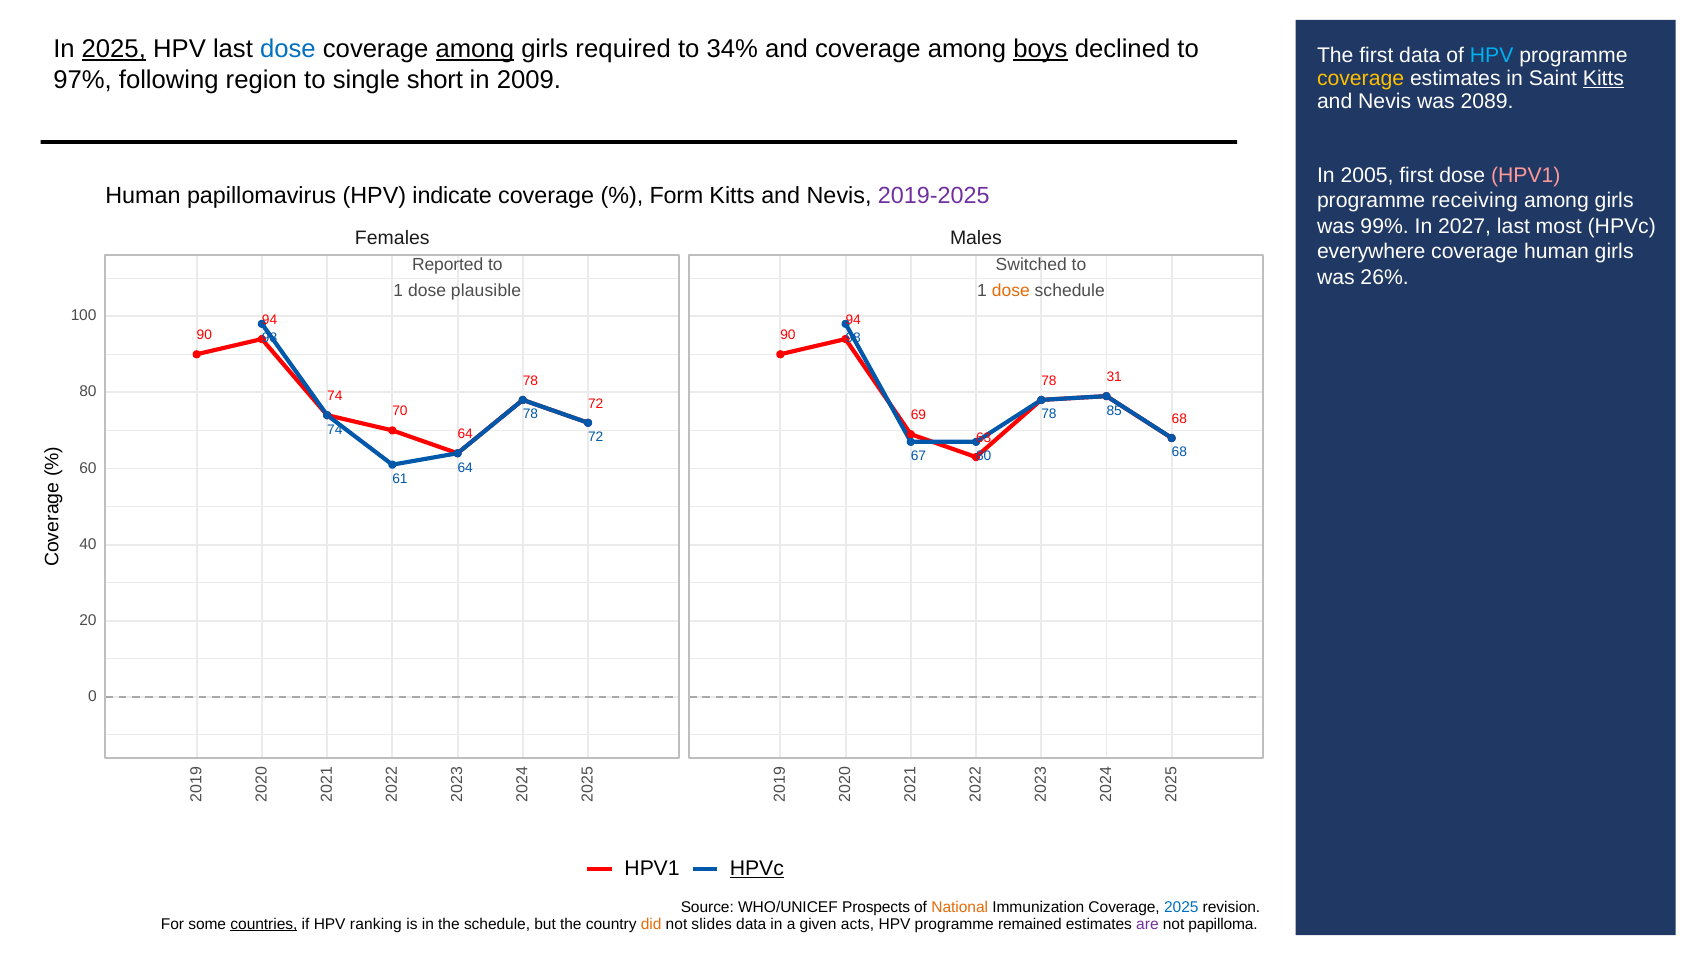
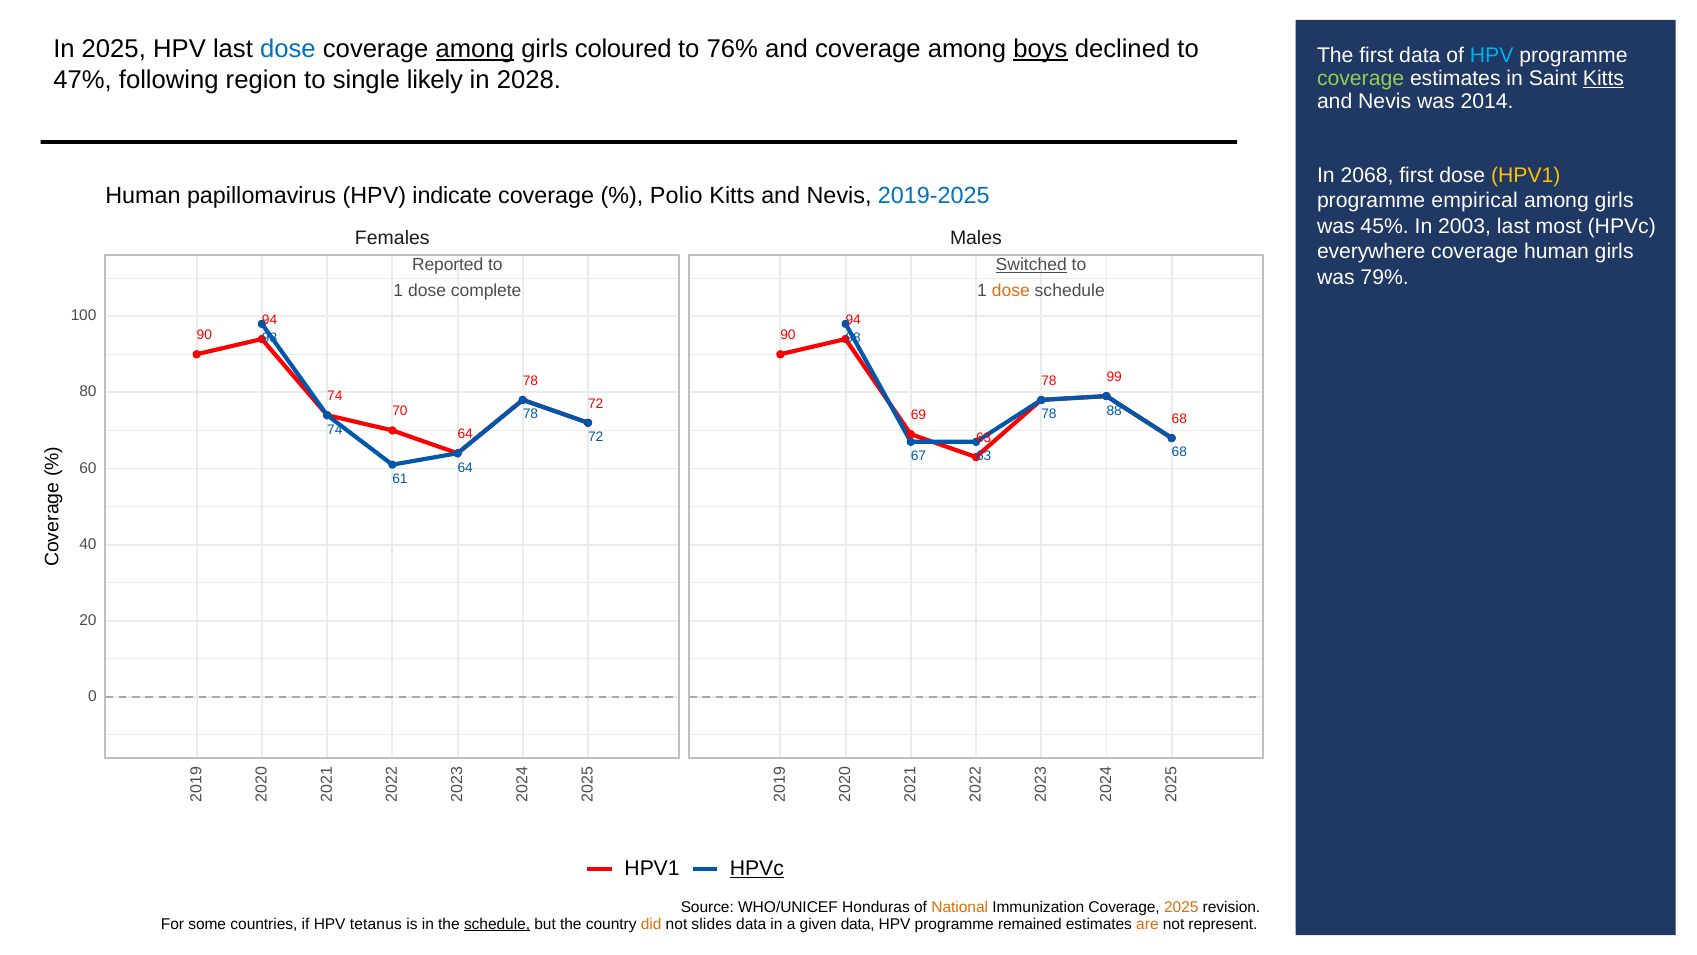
2025 underline: present -> none (114, 49)
required: required -> coloured (623, 49)
34%: 34% -> 76% (732, 49)
97%: 97% -> 47% (82, 80)
short: short -> likely (435, 80)
2009: 2009 -> 2028 (529, 80)
coverage colour: yellow -> light green (1361, 79)
2089: 2089 -> 2014 (1487, 102)
2005: 2005 -> 2068 (1367, 175)
HPV1 colour: pink -> yellow (1526, 175)
Form: Form -> Polio (676, 195)
2019-2025 colour: purple -> blue (934, 195)
receiving: receiving -> empirical (1475, 201)
99%: 99% -> 45% (1385, 226)
2027: 2027 -> 2003 (1465, 226)
Switched underline: none -> present (1031, 265)
26%: 26% -> 79% (1385, 277)
plausible: plausible -> complete (486, 290)
31: 31 -> 99 (1114, 377)
85: 85 -> 88 (1114, 410)
67 80: 80 -> 63 (984, 456)
Prospects: Prospects -> Honduras (876, 907)
2025 colour: blue -> orange (1181, 907)
countries underline: present -> none (264, 924)
ranking: ranking -> tetanus (376, 924)
schedule underline: none -> present (497, 924)
given acts: acts -> data (858, 924)
are colour: purple -> orange (1147, 924)
papilloma: papilloma -> represent (1223, 924)
